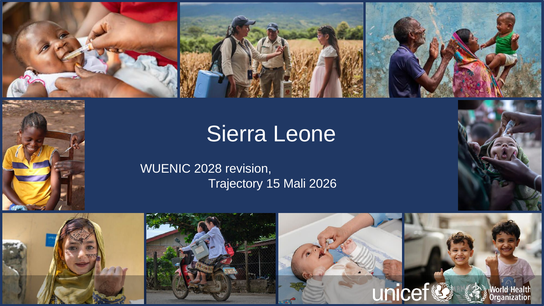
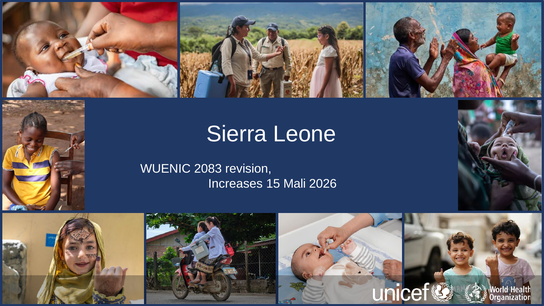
2028: 2028 -> 2083 (208, 169)
Trajectory: Trajectory -> Increases (235, 184)
